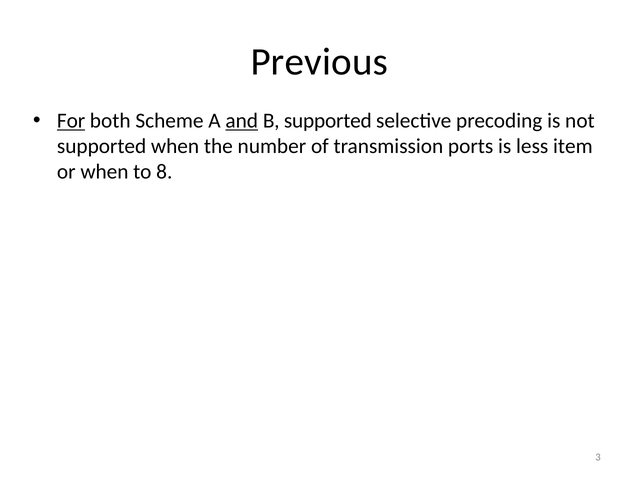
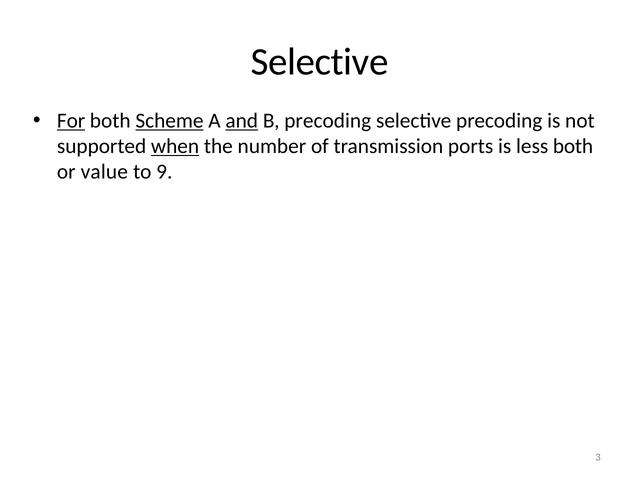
Previous: Previous -> Selective (320, 62)
Scheme underline: none -> present (169, 121)
B supported: supported -> precoding (328, 121)
when underline: none -> present (175, 146)
less item: item -> both (573, 146)
or when: when -> value (104, 172)
8: 8 -> 9 (164, 172)
